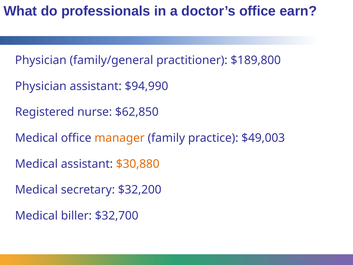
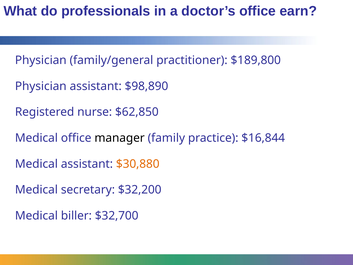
$94,990: $94,990 -> $98,890 (146, 86)
manager colour: orange -> black (120, 138)
$49,003: $49,003 -> $16,844 (263, 138)
